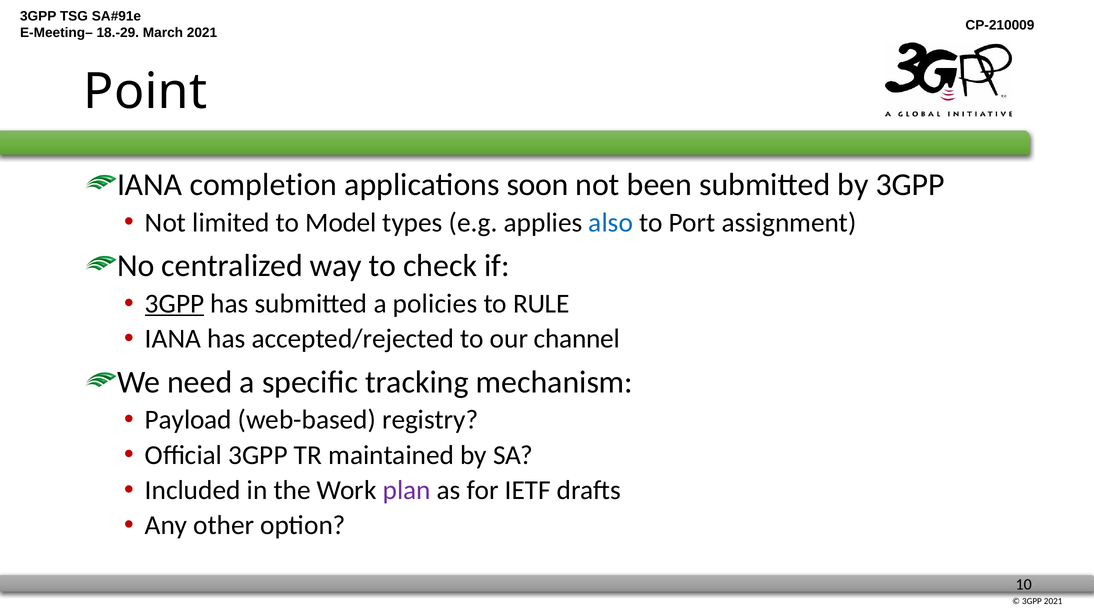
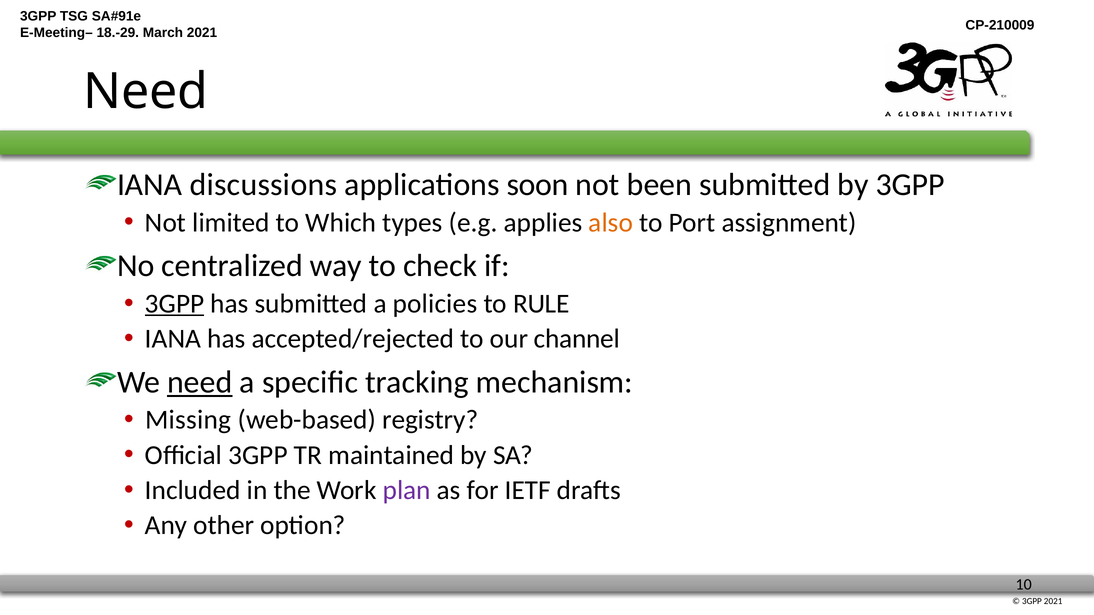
Point: Point -> Need (146, 92)
completion: completion -> discussions (263, 185)
Model: Model -> Which (341, 223)
also colour: blue -> orange (611, 223)
need underline: none -> present (200, 382)
Payload: Payload -> Missing (188, 420)
